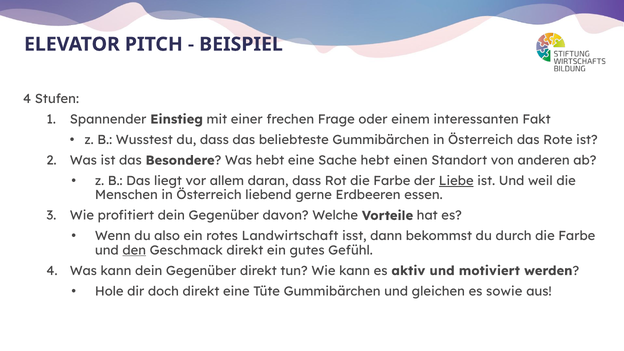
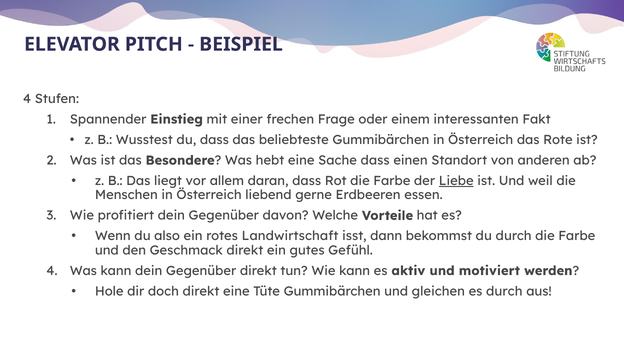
Sache hebt: hebt -> dass (375, 160)
den underline: present -> none (134, 250)
es sowie: sowie -> durch (504, 291)
